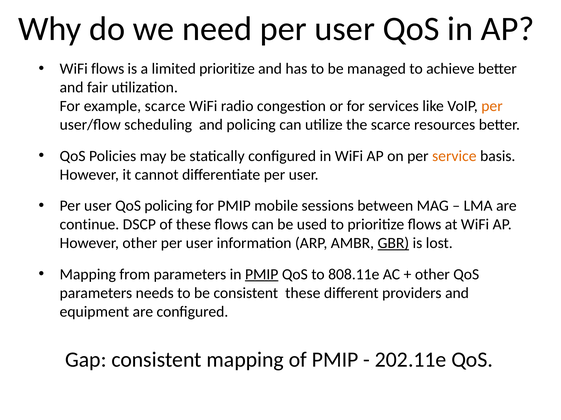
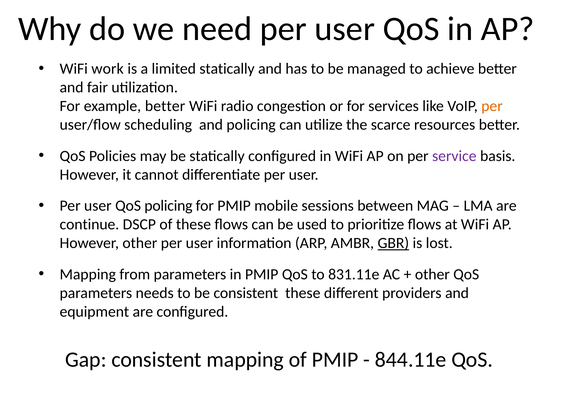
WiFi flows: flows -> work (108, 69)
limited prioritize: prioritize -> statically (227, 69)
example scarce: scarce -> better (165, 106)
service colour: orange -> purple (454, 156)
PMIP underline: present -> none (262, 275)
808.11e: 808.11e -> 831.11e (354, 275)
202.11e: 202.11e -> 844.11e (411, 360)
